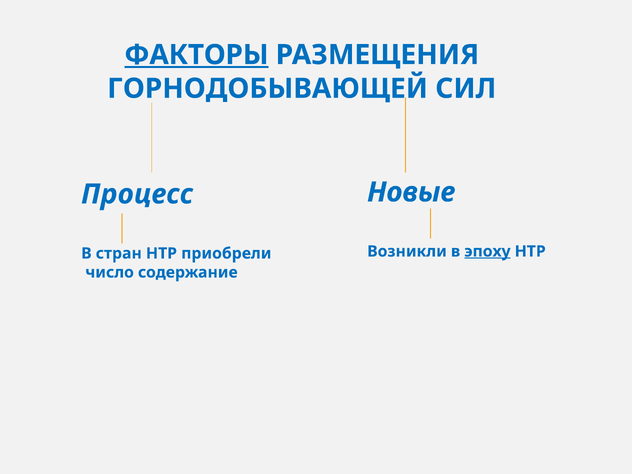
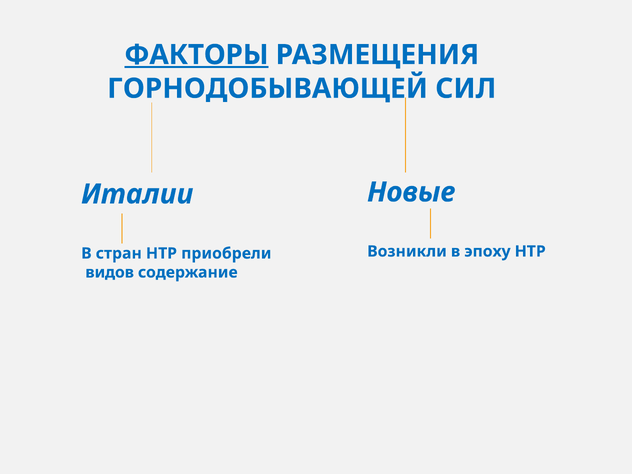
Процесс: Процесс -> Италии (137, 194)
эпоху underline: present -> none (487, 251)
число: число -> видов (110, 272)
